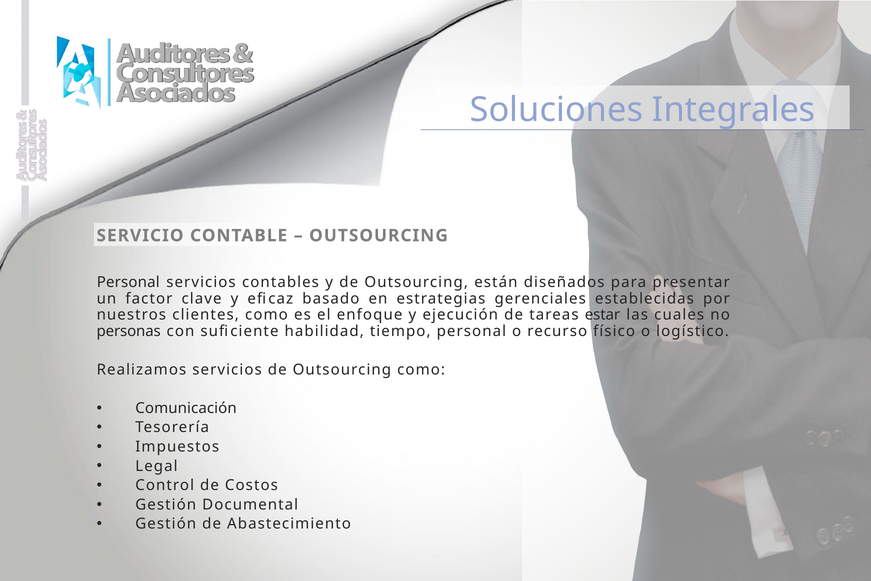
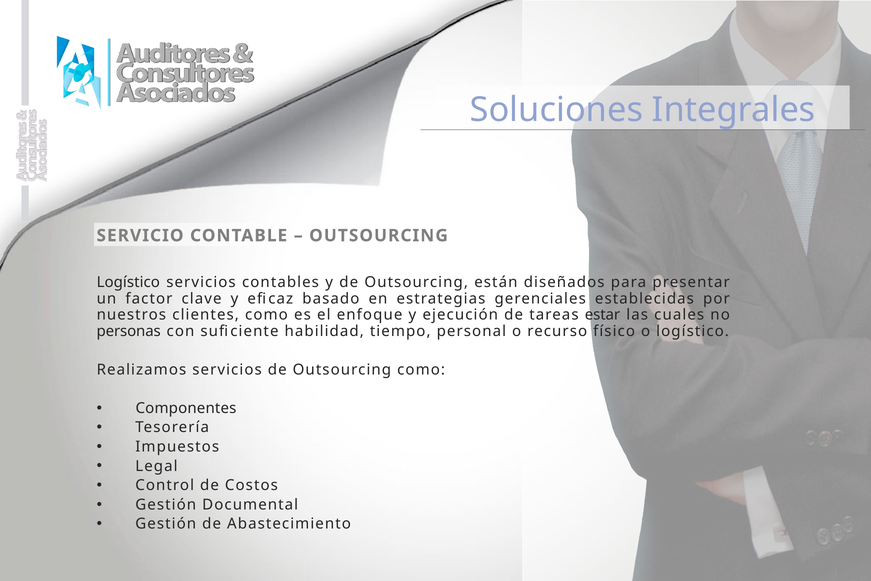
Personal: Personal -> Logístico (128, 282)
Comunicación: Comunicación -> Componentes (186, 408)
